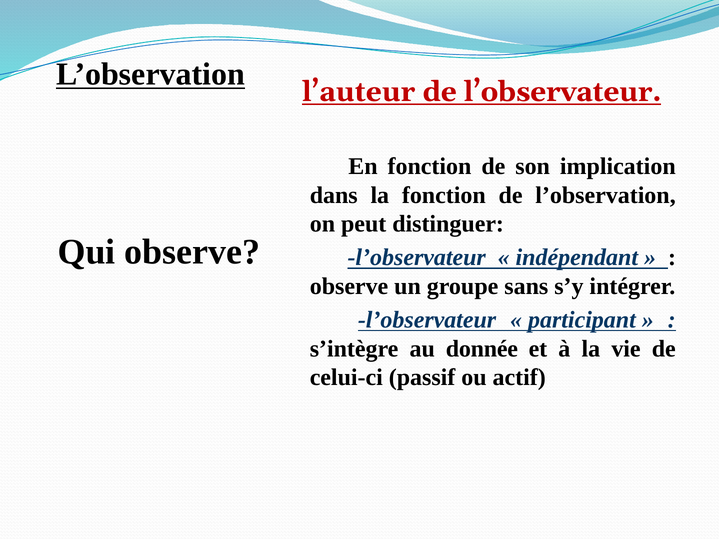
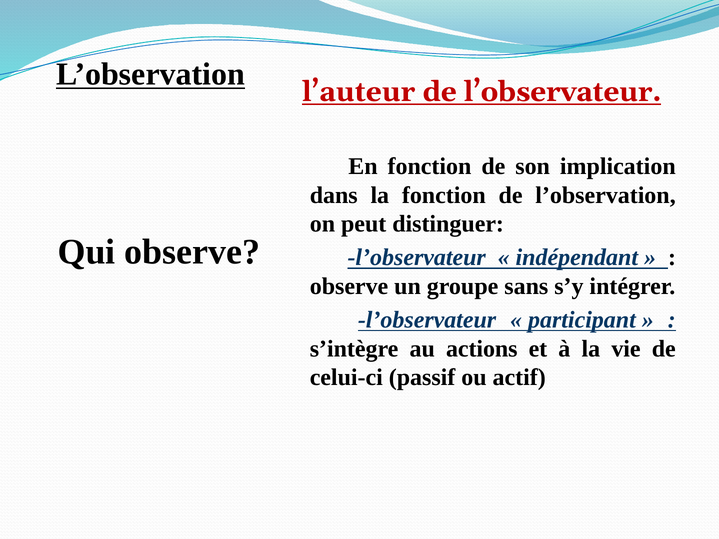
donnée: donnée -> actions (482, 349)
